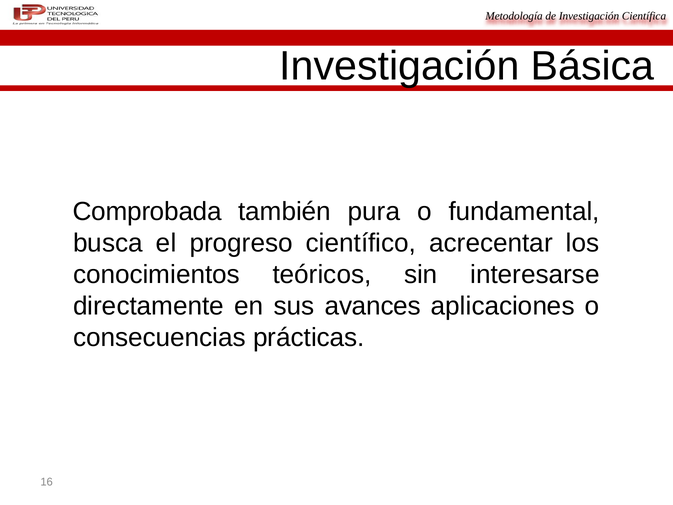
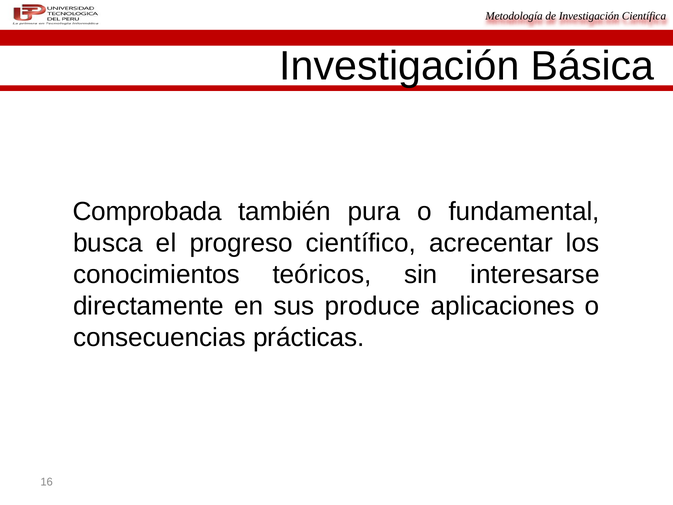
avances: avances -> produce (373, 306)
